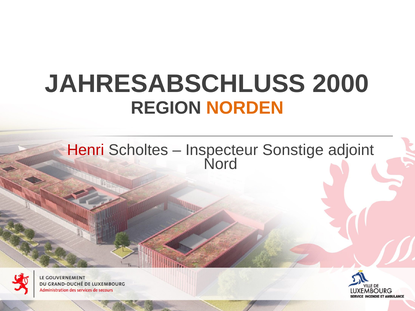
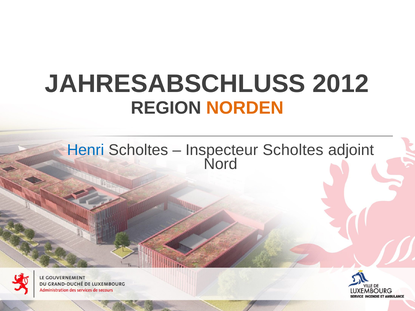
2000: 2000 -> 2012 (341, 84)
Henri colour: red -> blue (86, 150)
Inspecteur Sonstige: Sonstige -> Scholtes (293, 150)
